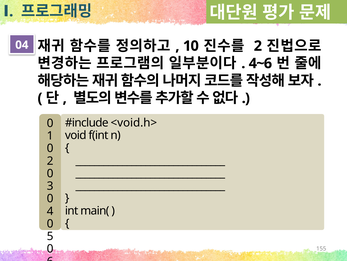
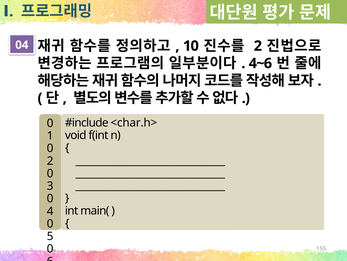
<void.h>: <void.h> -> <char.h> (134, 122)
